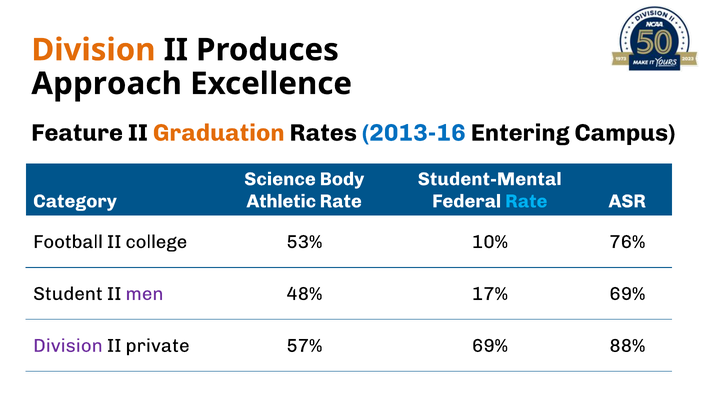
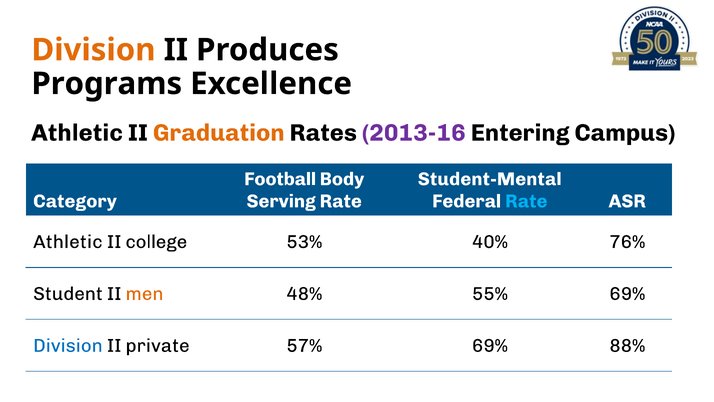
Approach: Approach -> Programs (107, 84)
Feature: Feature -> Athletic (77, 133)
2013-16 colour: blue -> purple (414, 133)
Science: Science -> Football (280, 179)
Athletic: Athletic -> Serving (281, 201)
Football: Football -> Athletic (68, 242)
10%: 10% -> 40% (490, 242)
men colour: purple -> orange (145, 293)
17%: 17% -> 55% (490, 293)
Division colour: purple -> blue (68, 345)
